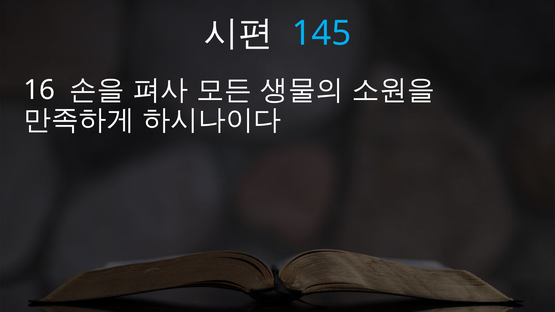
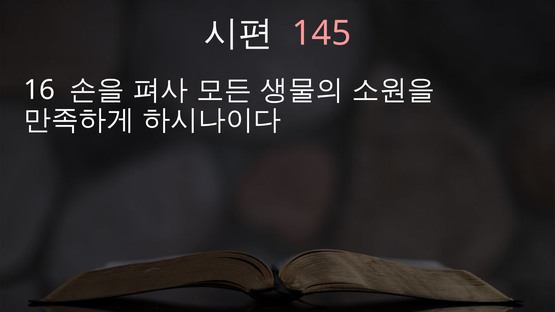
145 colour: light blue -> pink (322, 33)
